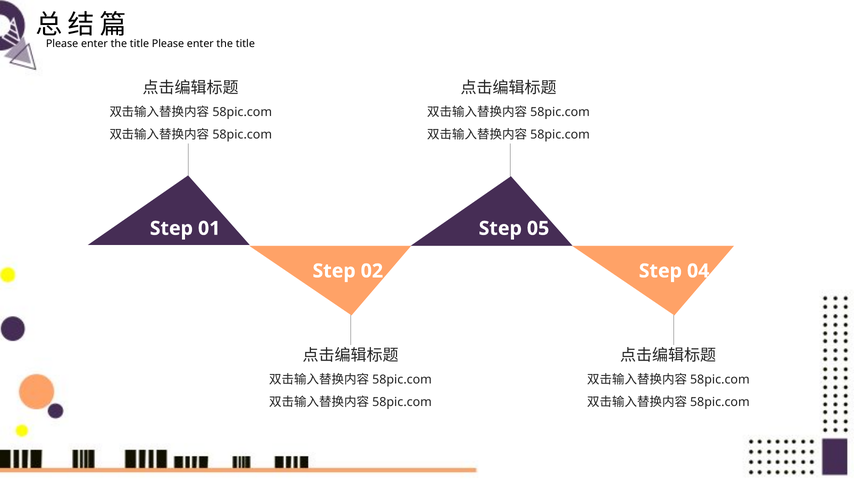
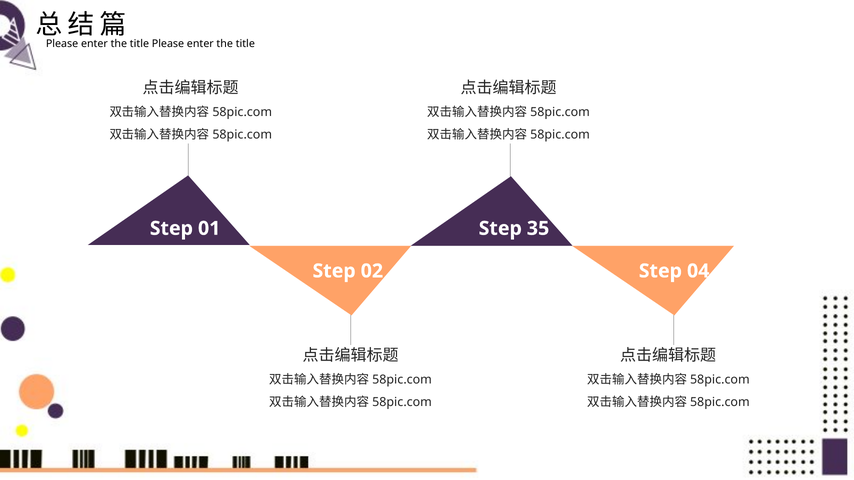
05: 05 -> 35 (538, 229)
